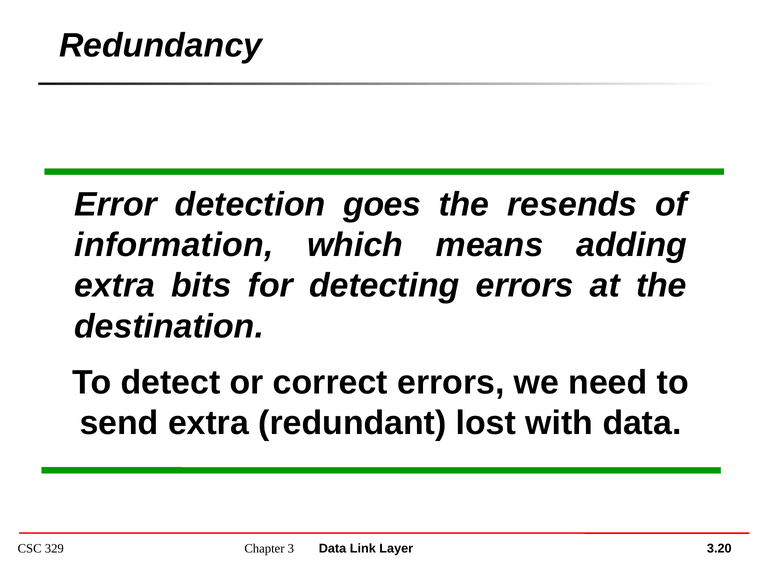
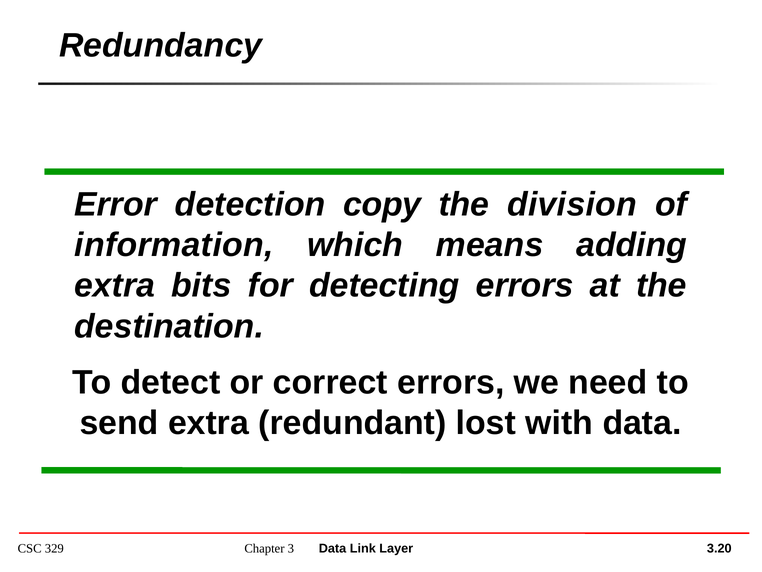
goes: goes -> copy (382, 204)
resends: resends -> division (572, 204)
